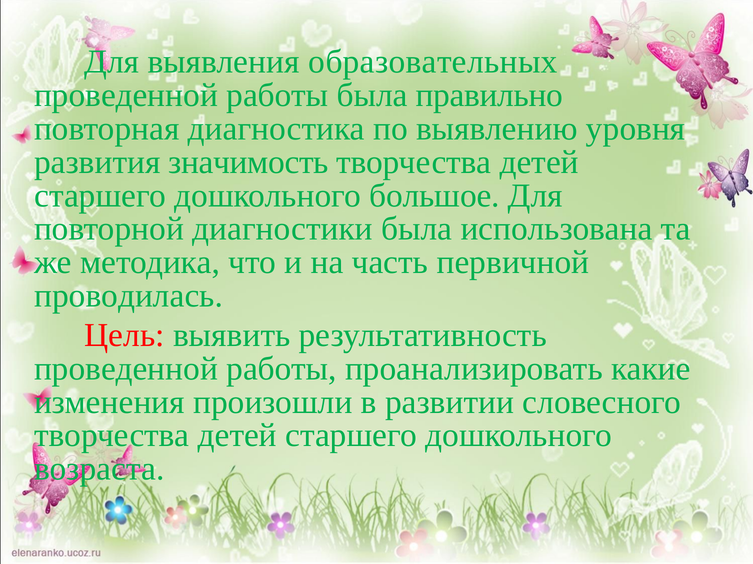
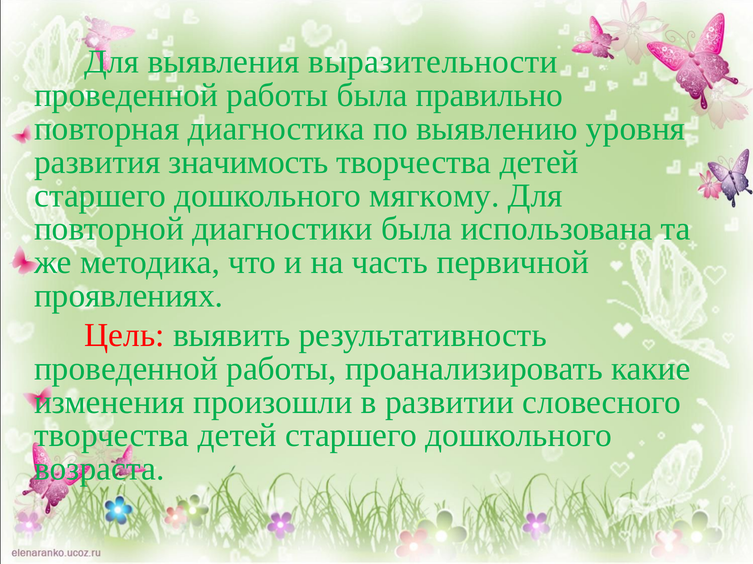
образовательных: образовательных -> выразительности (433, 62)
большое: большое -> мягкому (434, 196)
проводилась: проводилась -> проявлениях (129, 296)
